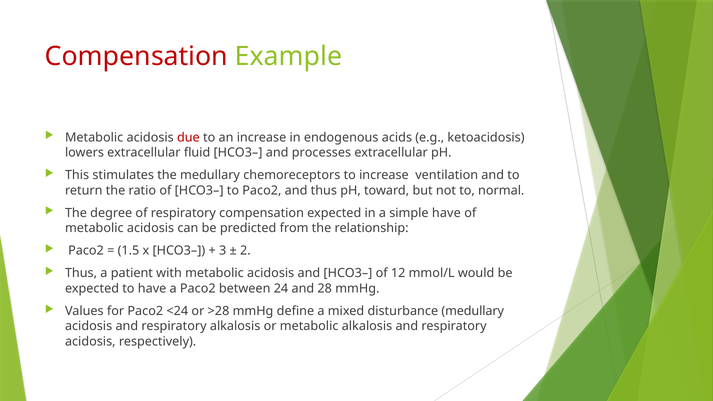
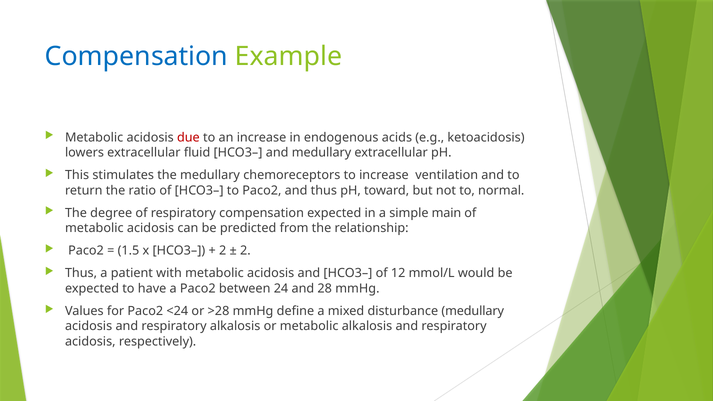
Compensation colour: red -> blue (136, 56)
and processes: processes -> medullary (321, 153)
simple have: have -> main (446, 213)
3: 3 -> 2 (223, 251)
